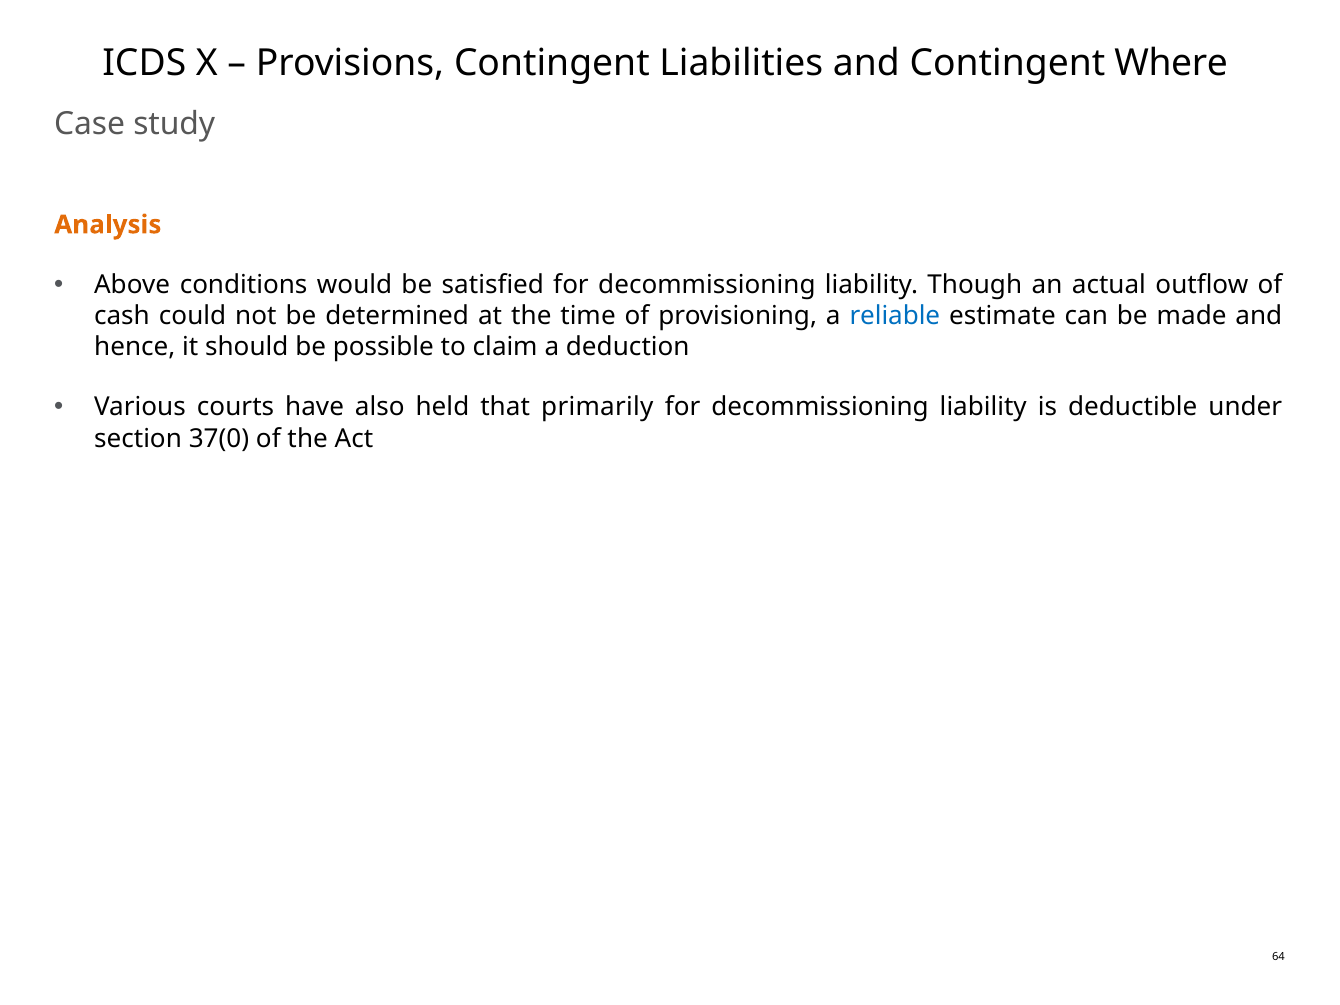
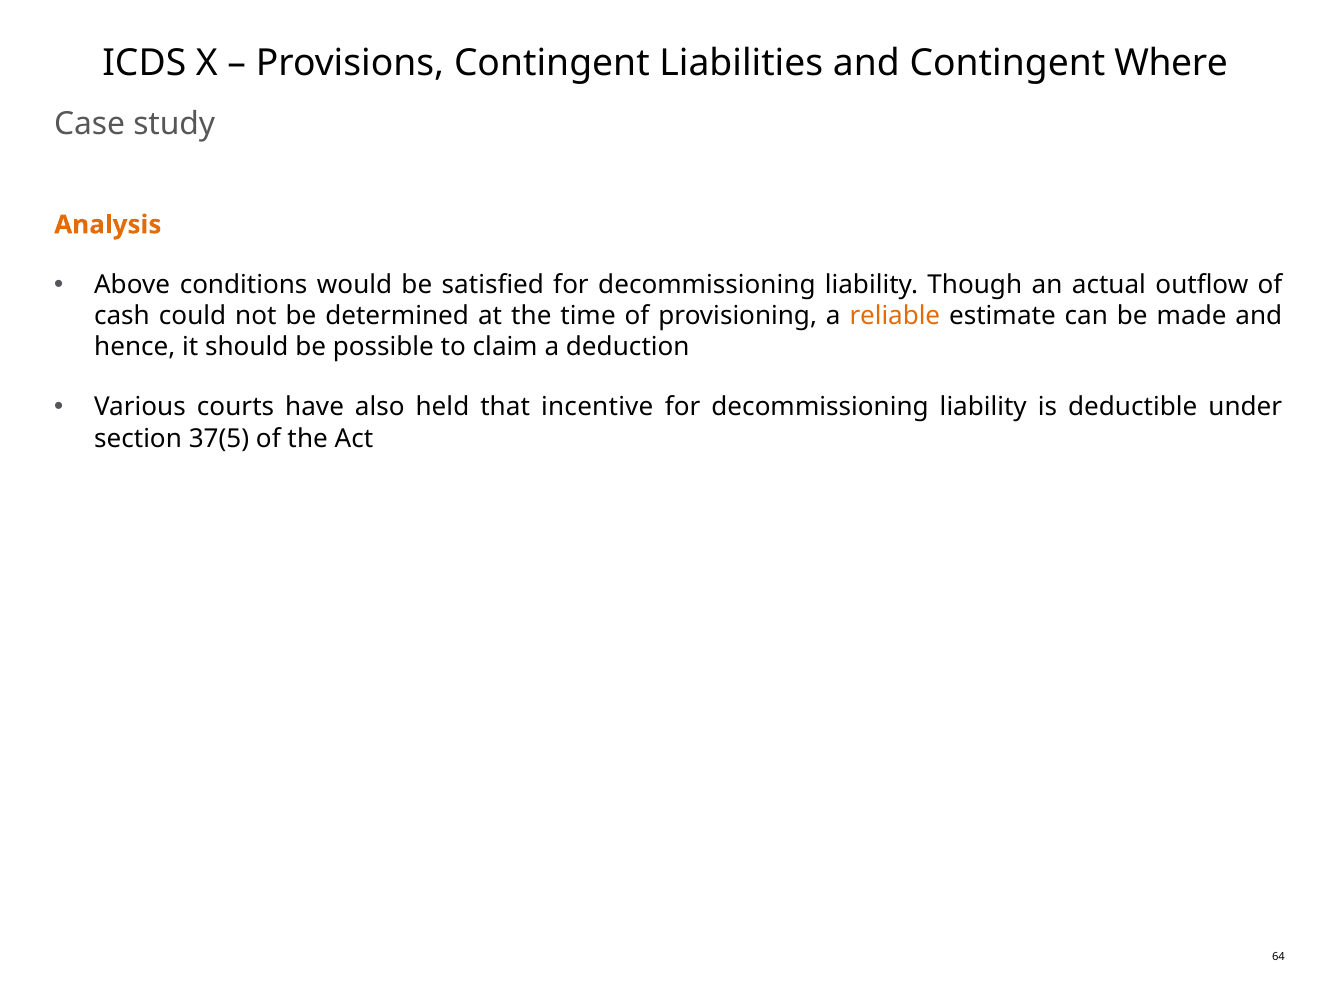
reliable colour: blue -> orange (895, 316)
primarily: primarily -> incentive (597, 407)
37(0: 37(0 -> 37(5 (219, 439)
